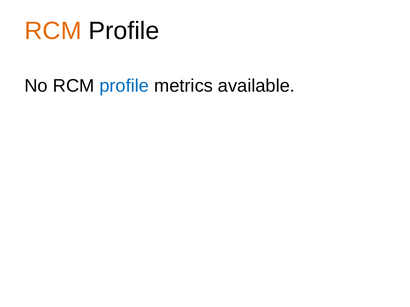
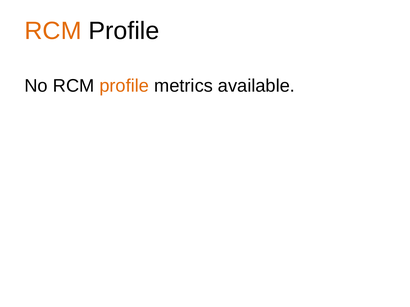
profile colour: blue -> orange (124, 86)
